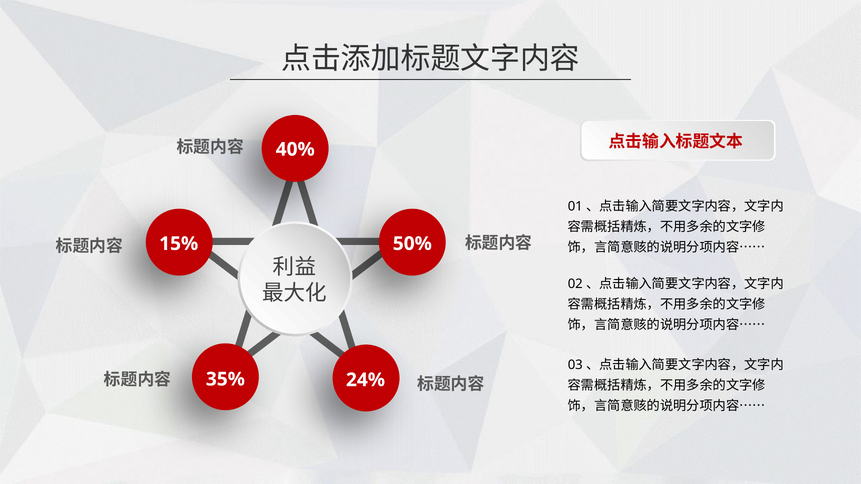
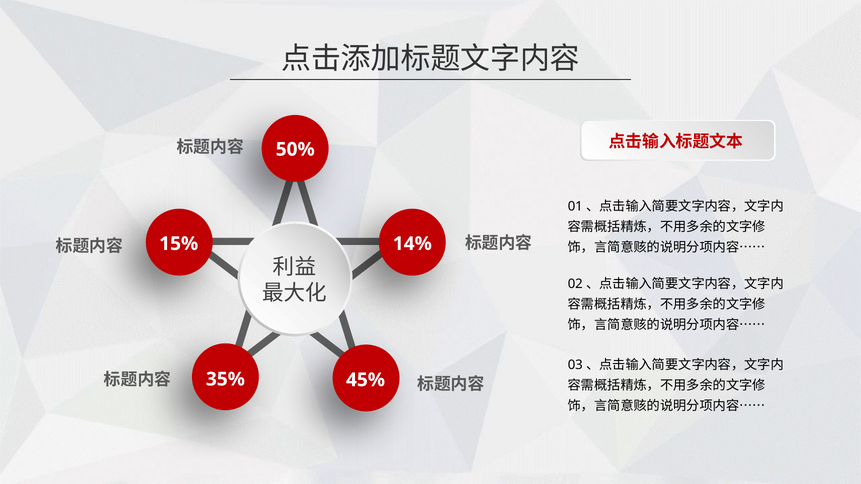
40%: 40% -> 50% (295, 149)
50%: 50% -> 14% (412, 244)
24%: 24% -> 45% (365, 380)
